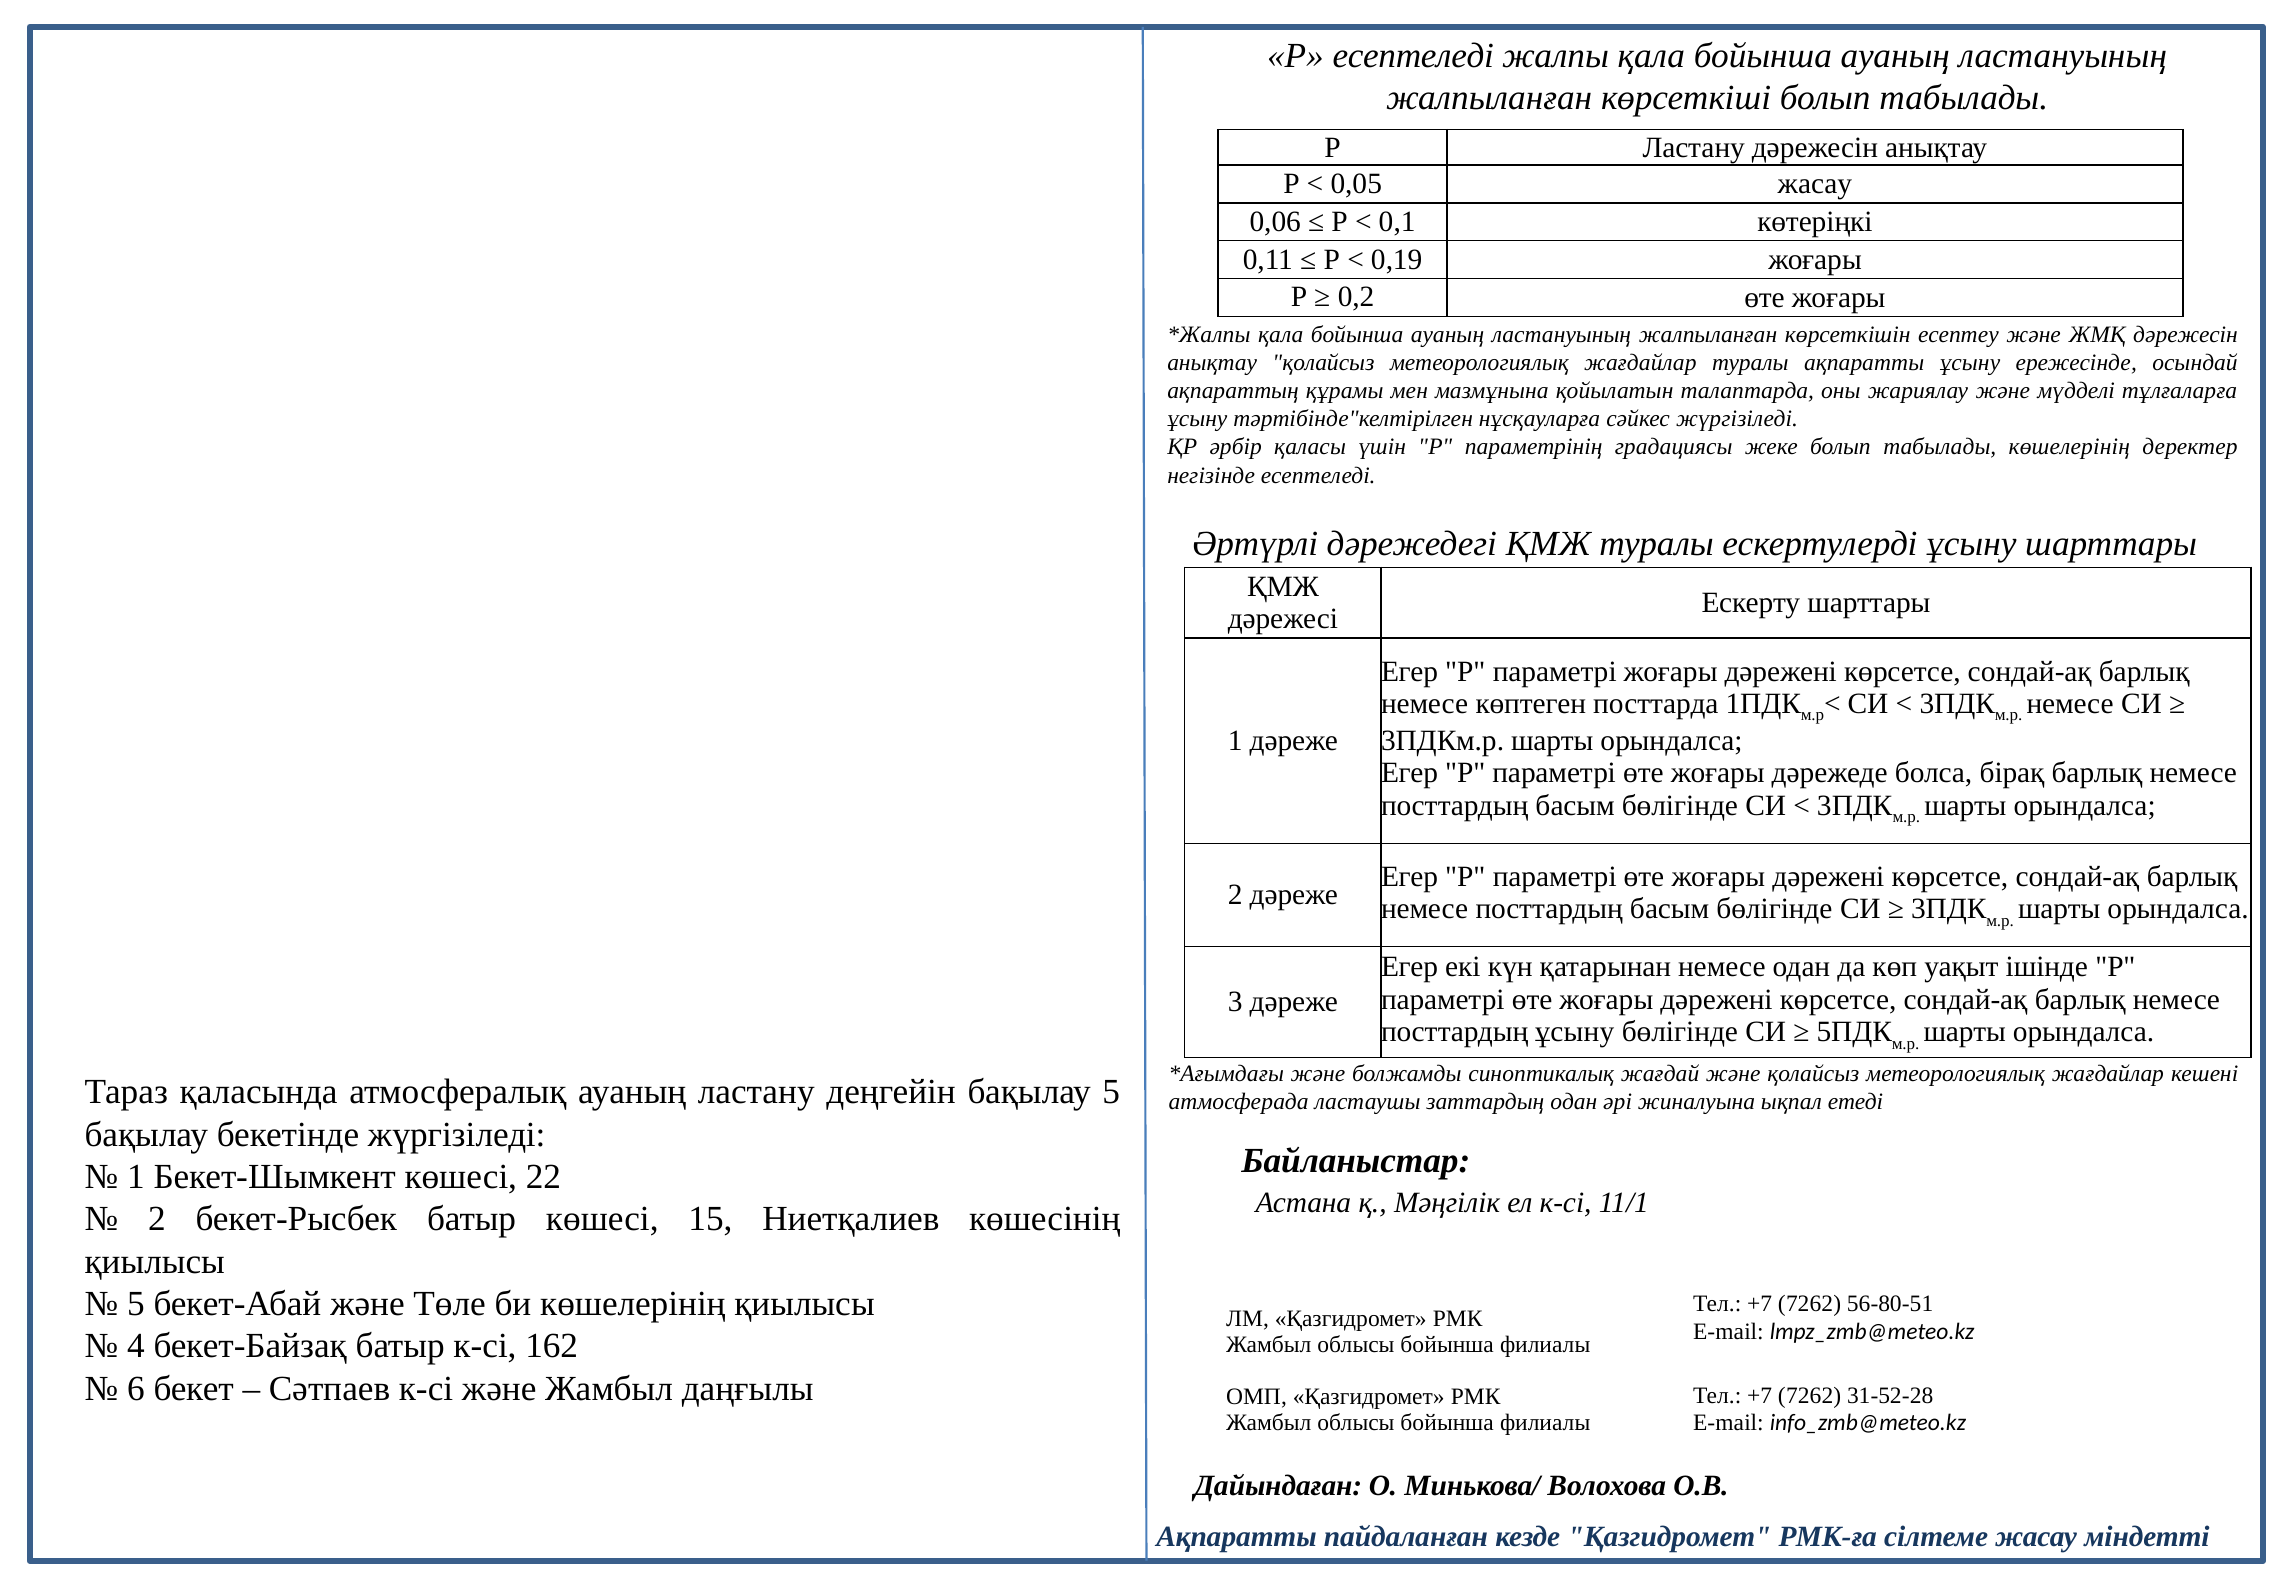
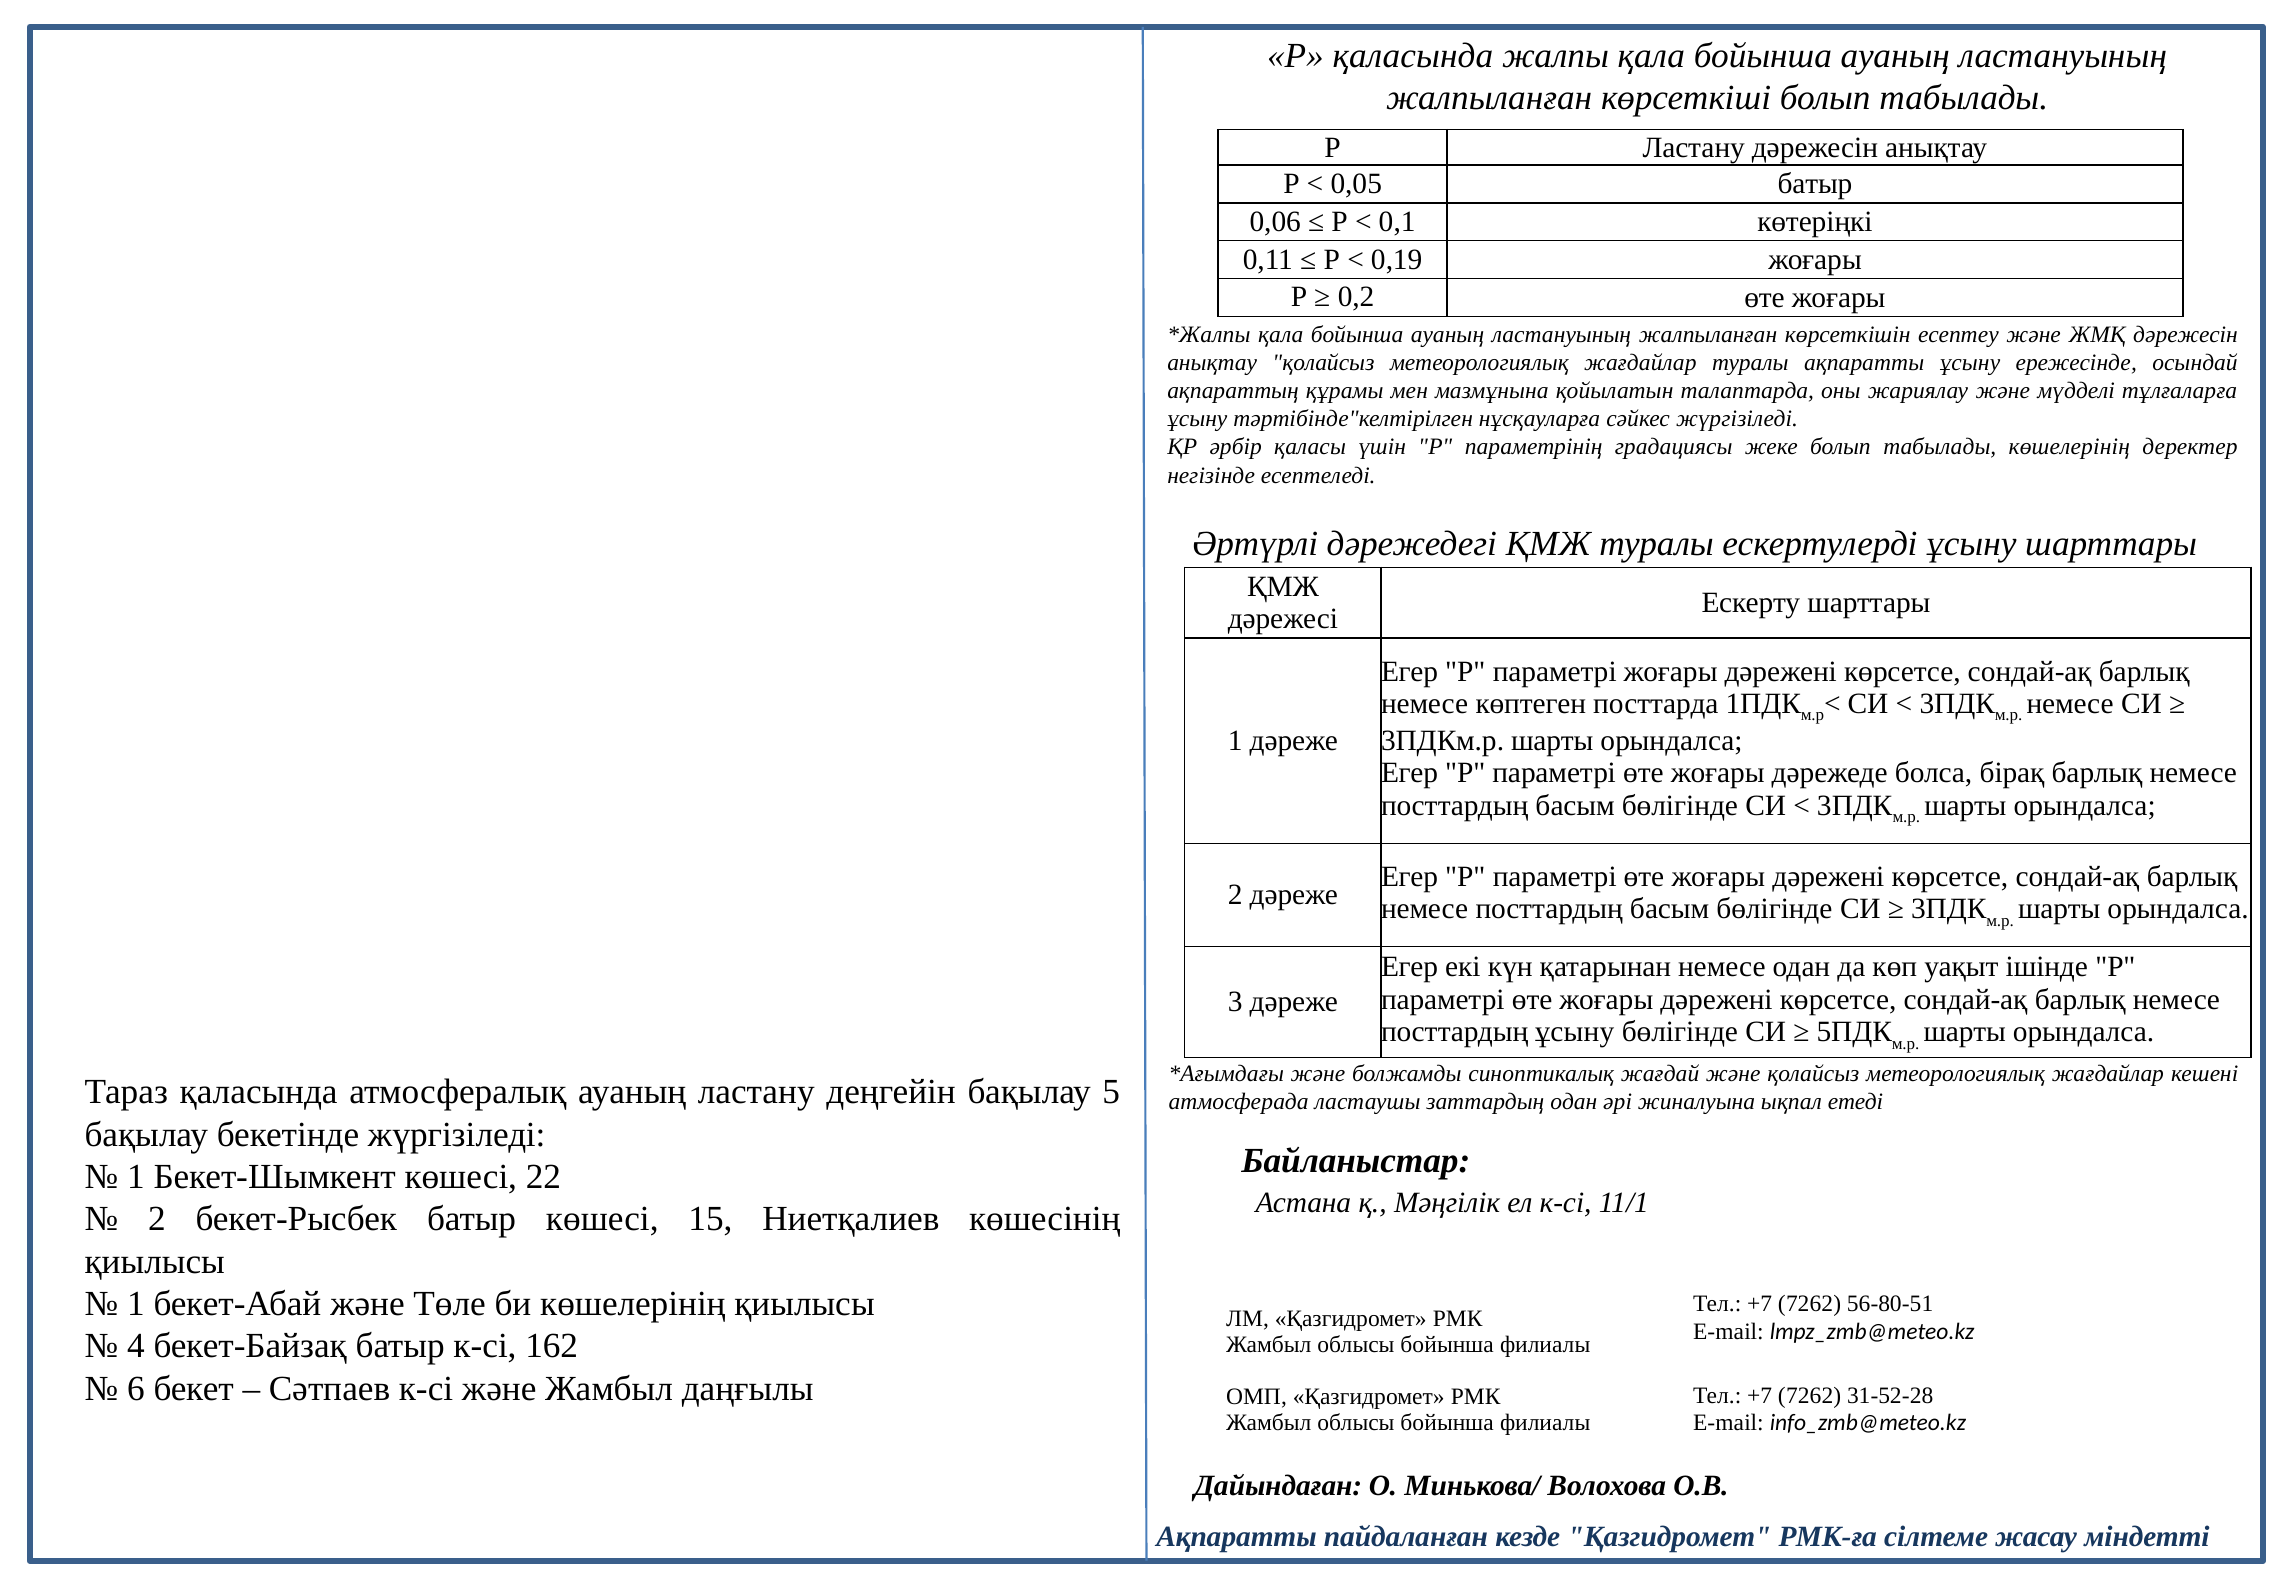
Р есептеледі: есептеледі -> қаласында (1413, 56)
0,05 жасау: жасау -> батыр (1815, 184)
5: 5 -> 1 (136, 1303)
